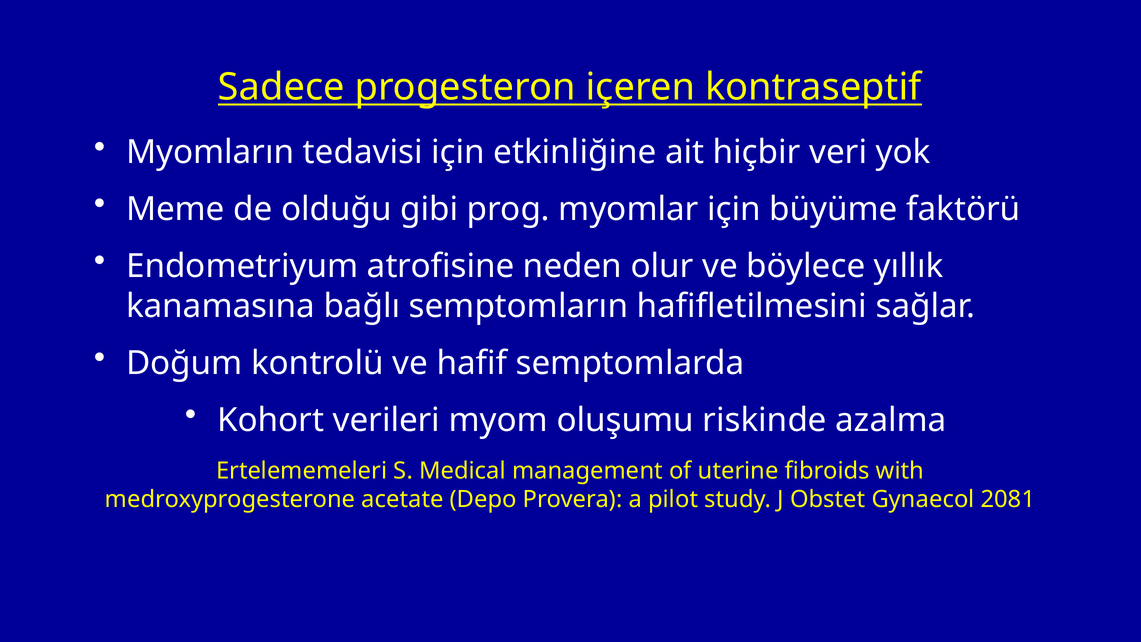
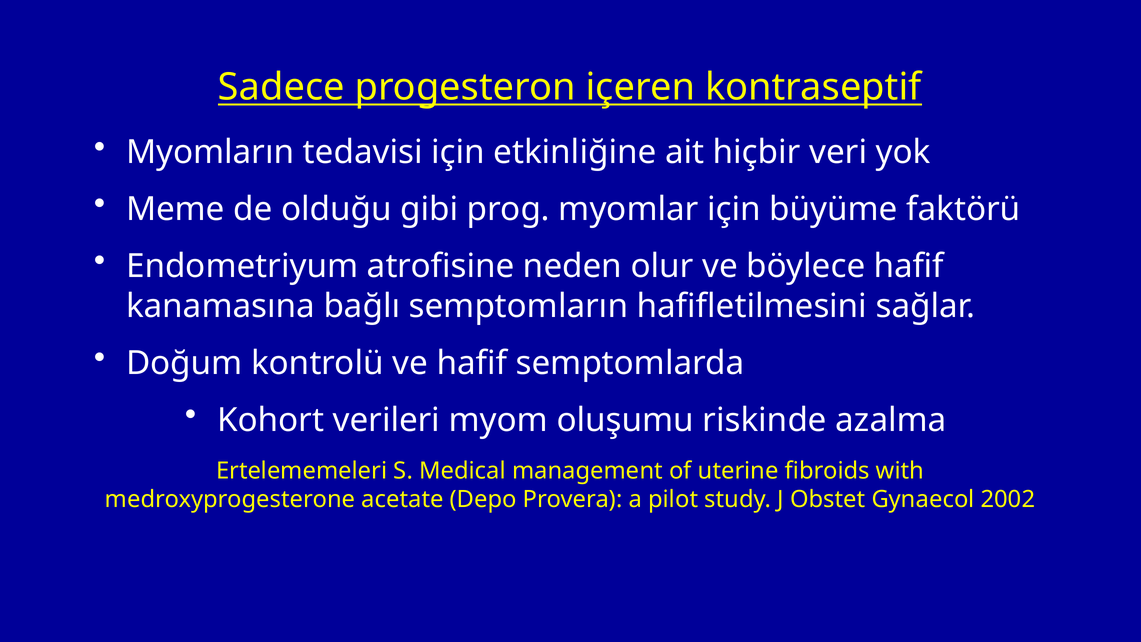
böylece yıllık: yıllık -> hafif (909, 266)
2081: 2081 -> 2002 (1008, 499)
